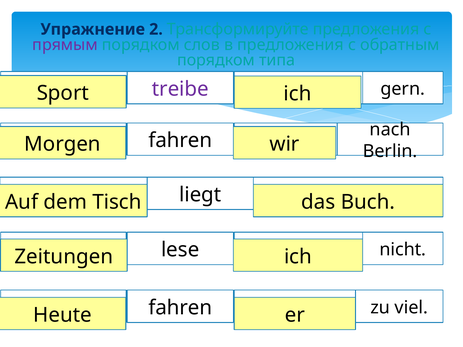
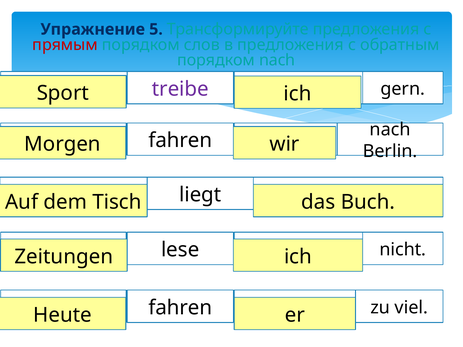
2: 2 -> 5 (156, 29)
прямым colour: purple -> red (65, 45)
порядком типа: типа -> nach (277, 60)
